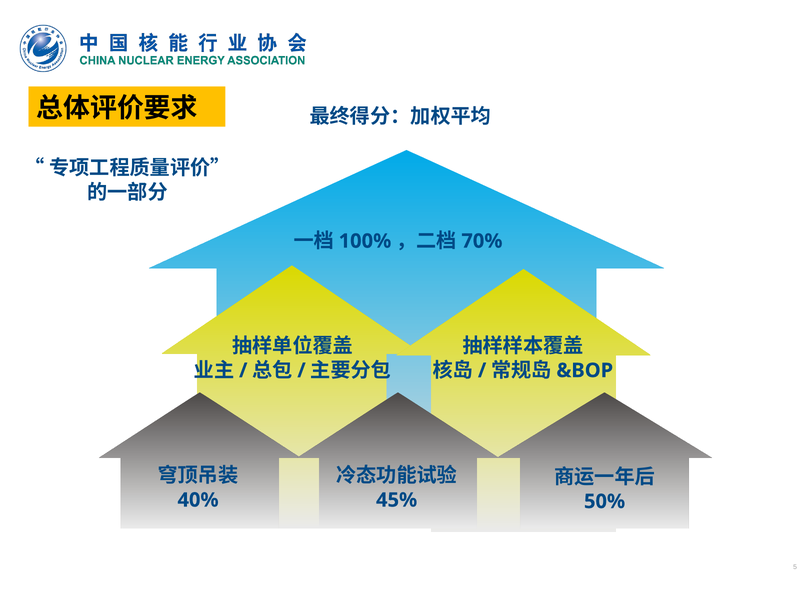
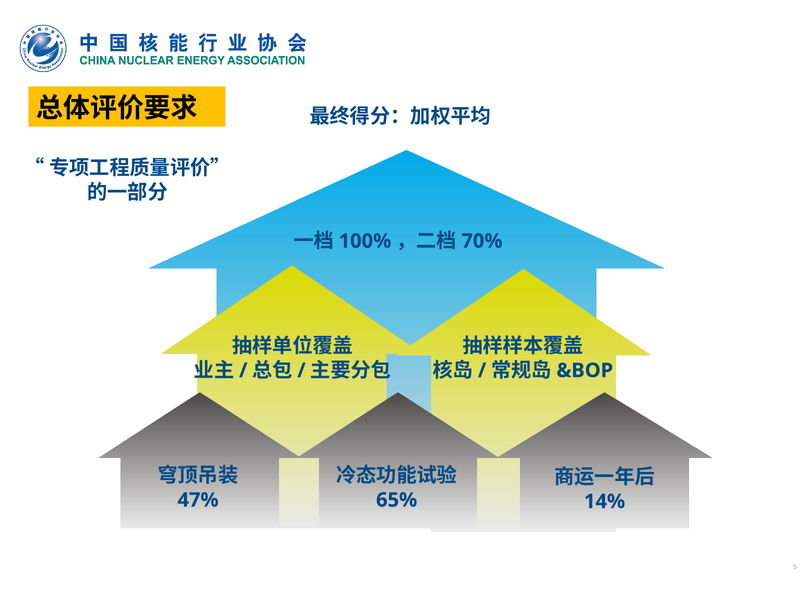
40%: 40% -> 47% (198, 500)
45%: 45% -> 65% (397, 500)
50%: 50% -> 14% (605, 501)
